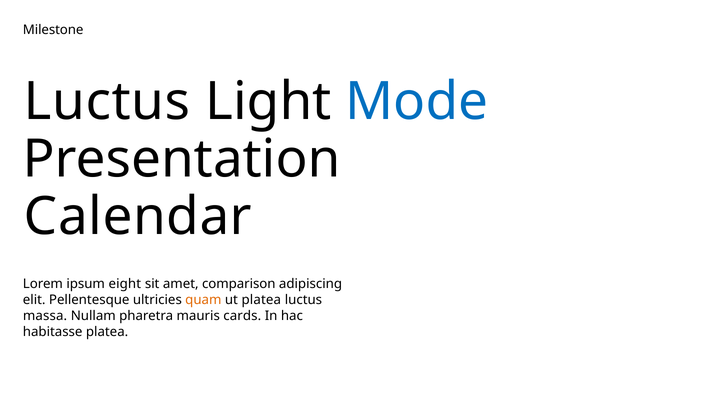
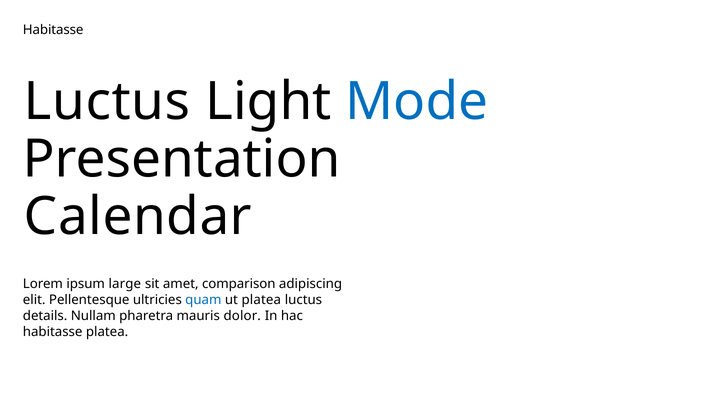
Milestone: Milestone -> Habitasse (53, 30)
eight: eight -> large (125, 284)
quam colour: orange -> blue (203, 300)
massa: massa -> details (45, 316)
cards: cards -> dolor (242, 316)
